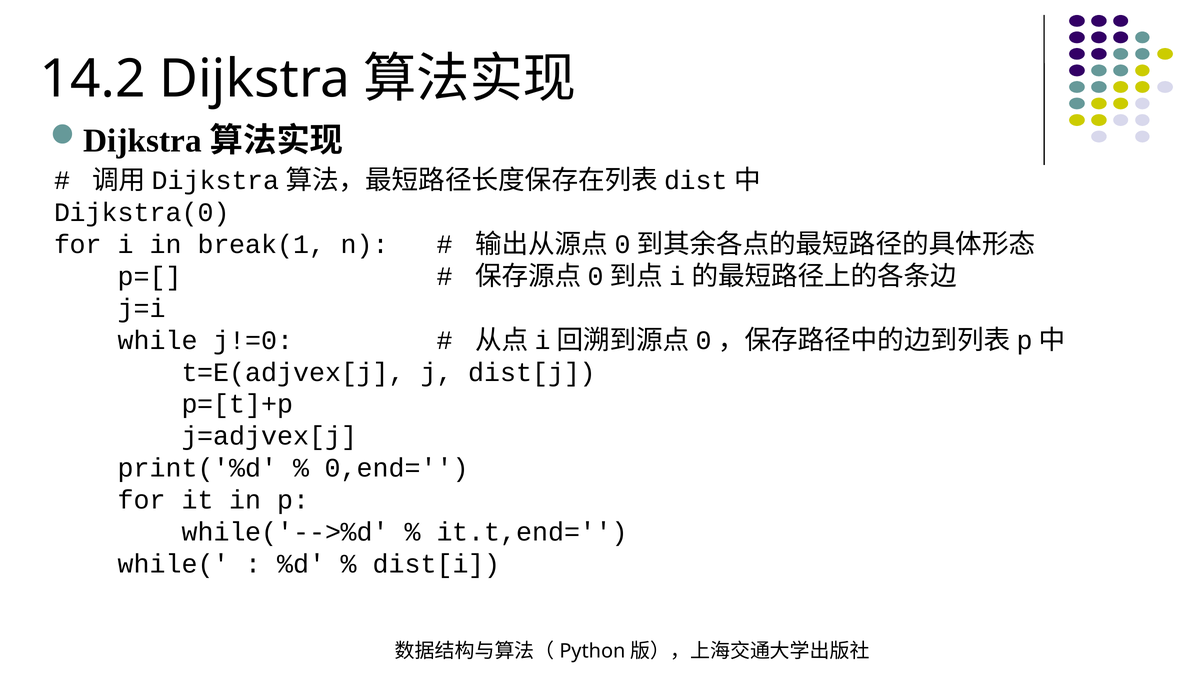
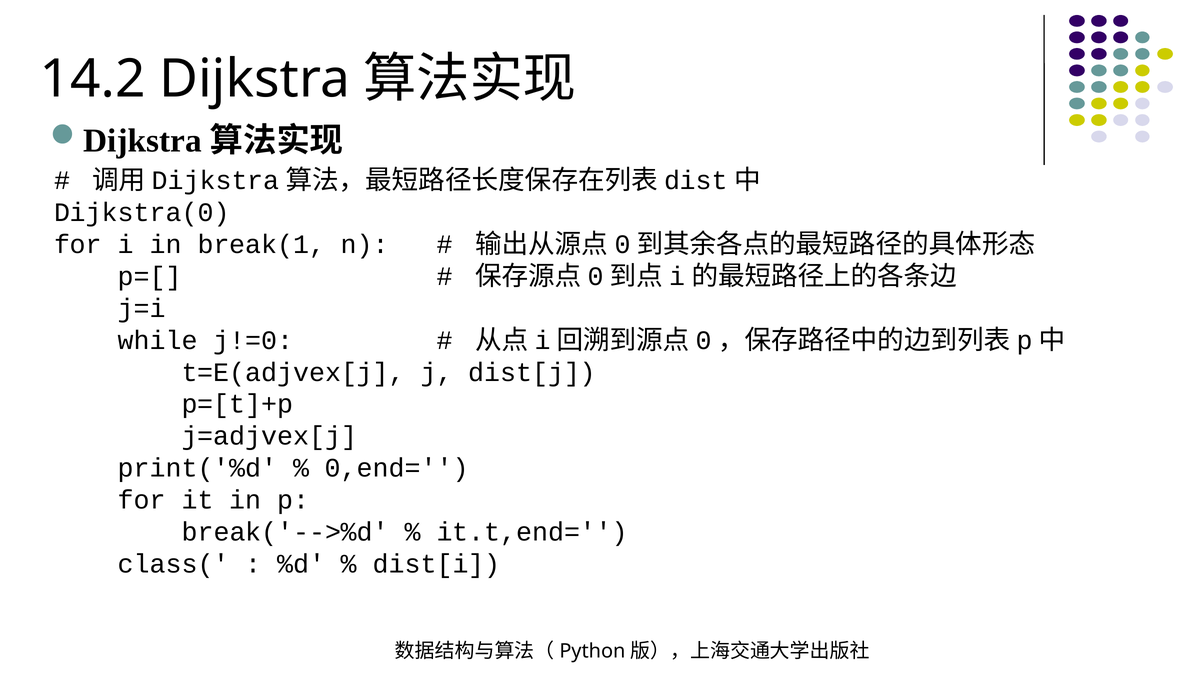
while('-->%d: while('-->%d -> break('-->%d (285, 532)
while(: while( -> class( (174, 564)
